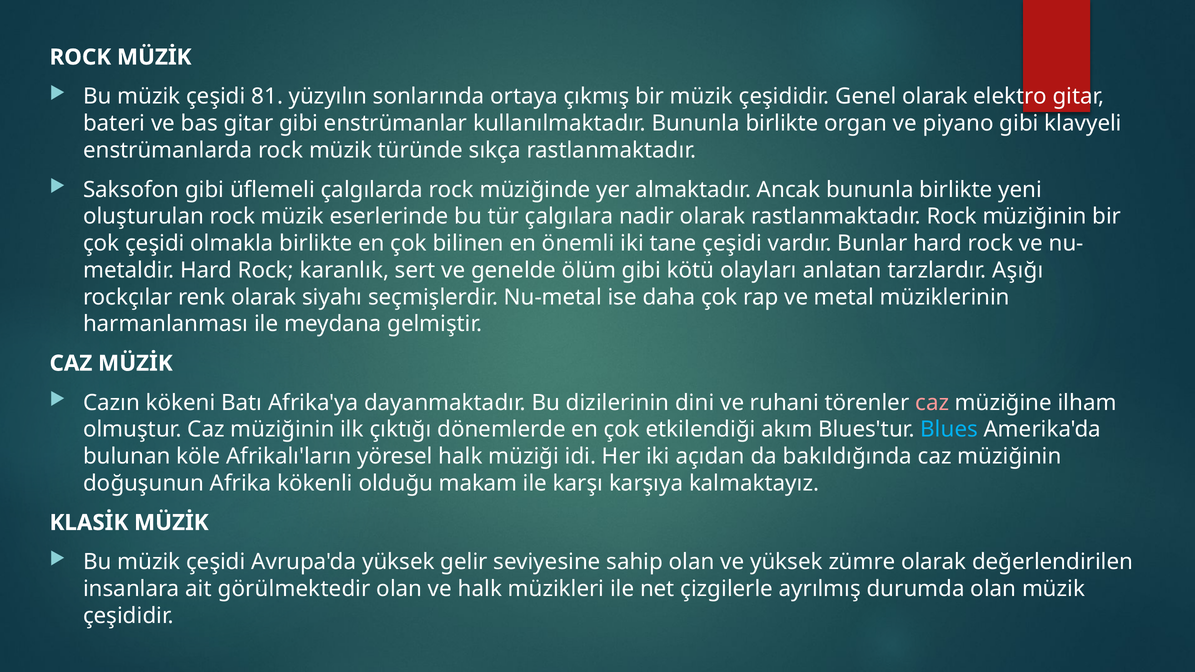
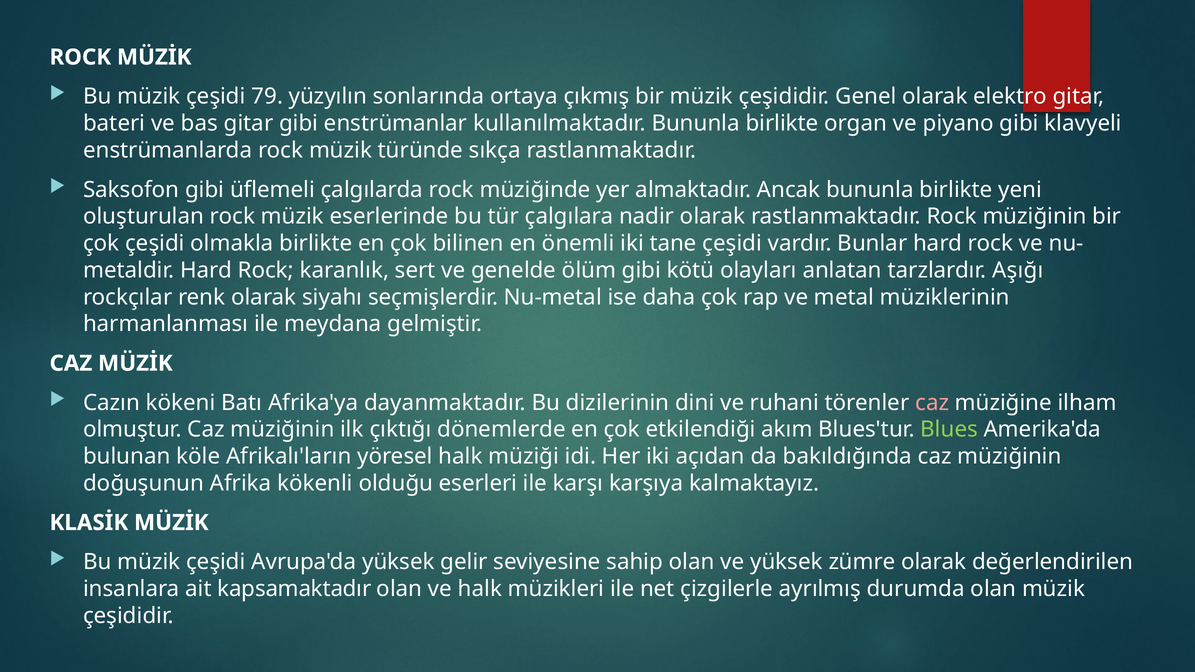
81: 81 -> 79 (267, 97)
Blues colour: light blue -> light green (949, 430)
makam: makam -> eserleri (478, 483)
görülmektedir: görülmektedir -> kapsamaktadır (294, 589)
